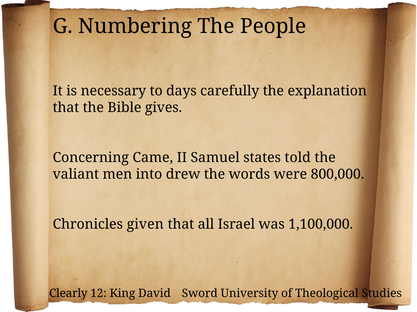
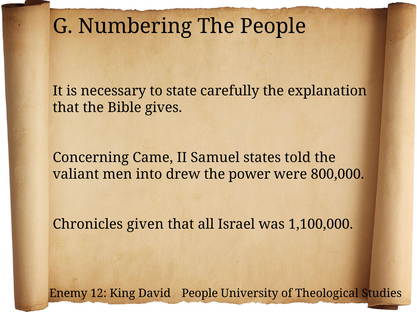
days: days -> state (181, 91)
words: words -> power (249, 175)
Clearly: Clearly -> Enemy (68, 294)
David Sword: Sword -> People (200, 294)
